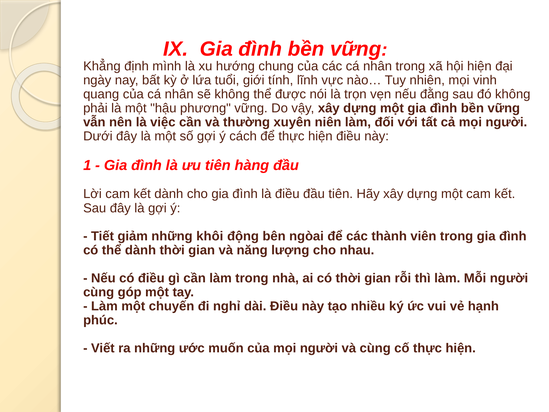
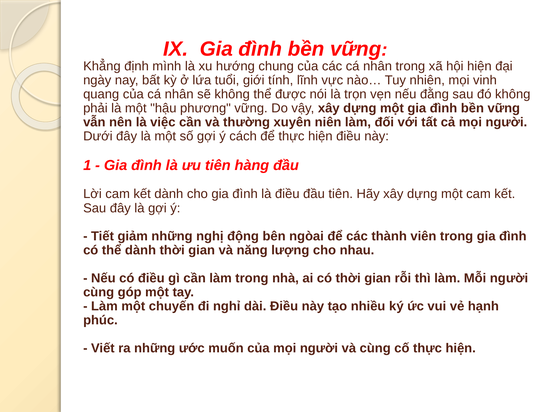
khôi: khôi -> nghị (210, 236)
